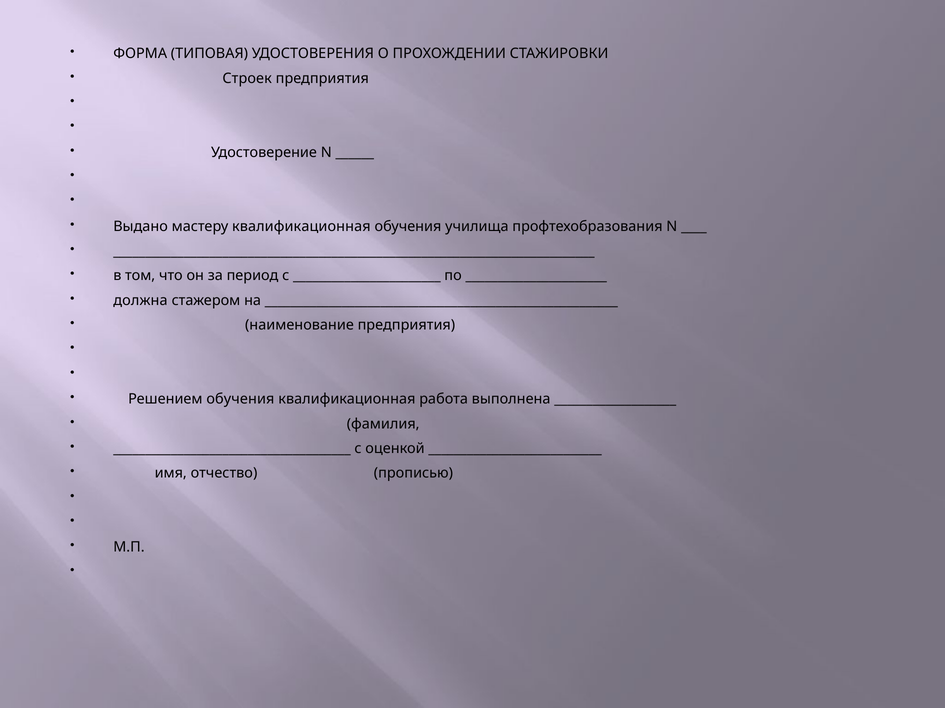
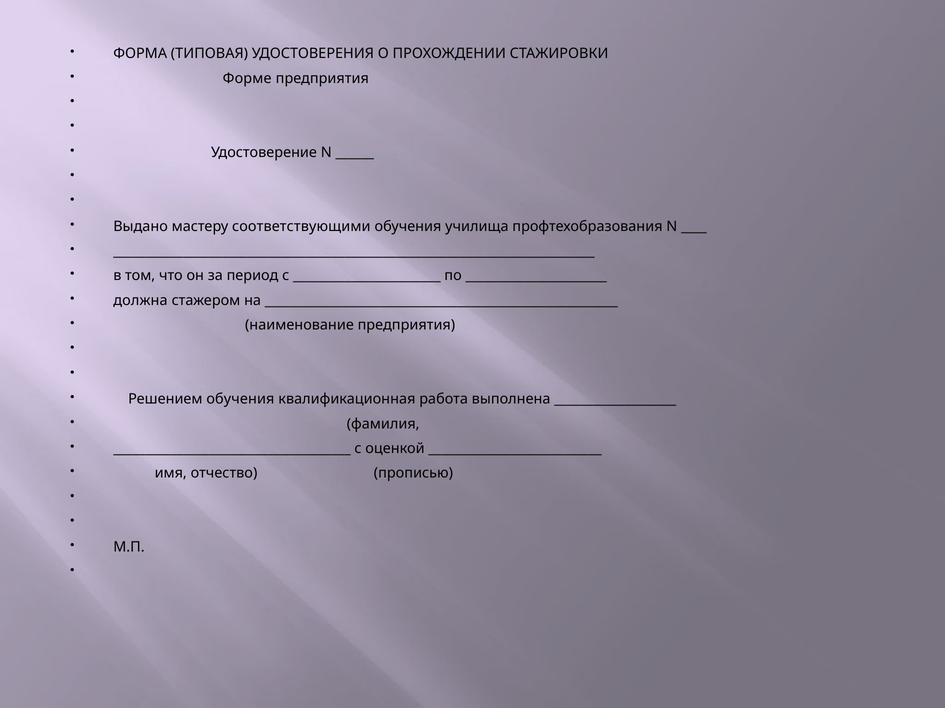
Строек: Строек -> Форме (247, 78)
мастеру квалификационная: квалификационная -> соответствующими (301, 227)
